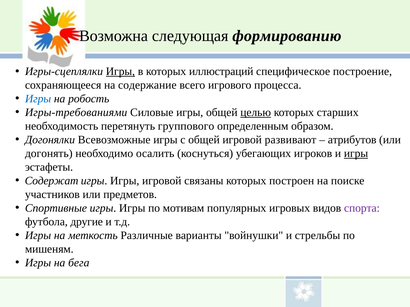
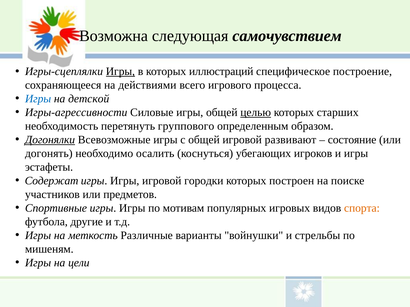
формированию: формированию -> самочувствием (287, 36)
содержание: содержание -> действиями (147, 85)
робость: робость -> детской (89, 99)
Игры-требованиями: Игры-требованиями -> Игры-агрессивности (76, 113)
Догонялки underline: none -> present (50, 140)
атрибутов: атрибутов -> состояние (352, 140)
игры underline: present -> none (356, 154)
связаны: связаны -> городки (204, 181)
спорта colour: purple -> orange (362, 208)
бега: бега -> цели (79, 263)
